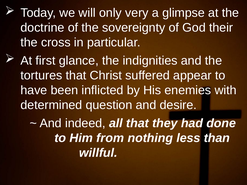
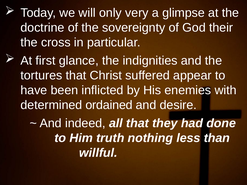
question: question -> ordained (109, 105)
from: from -> truth (110, 138)
